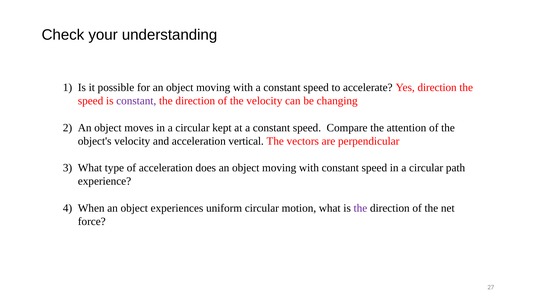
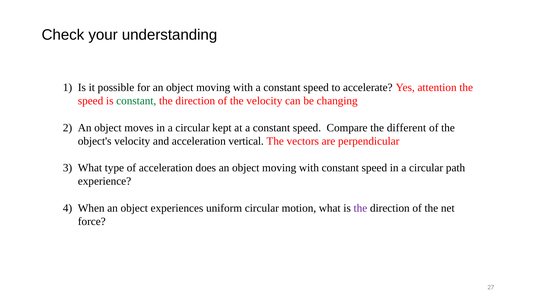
Yes direction: direction -> attention (437, 88)
constant colour: purple -> green (136, 101)
attention: attention -> different (407, 128)
